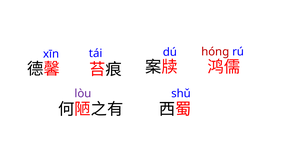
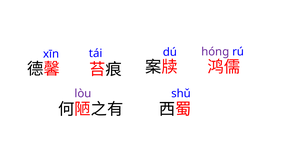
hónɡ colour: red -> purple (215, 52)
